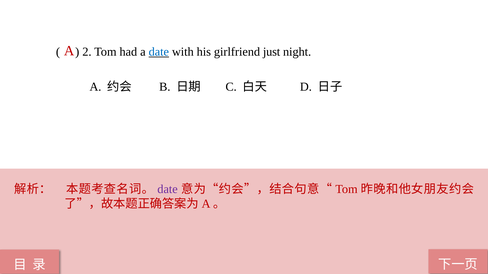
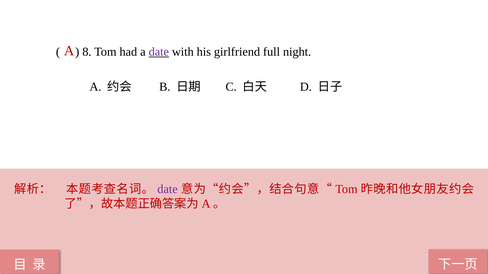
2: 2 -> 8 (87, 52)
date colour: blue -> purple (159, 52)
just: just -> full (272, 52)
